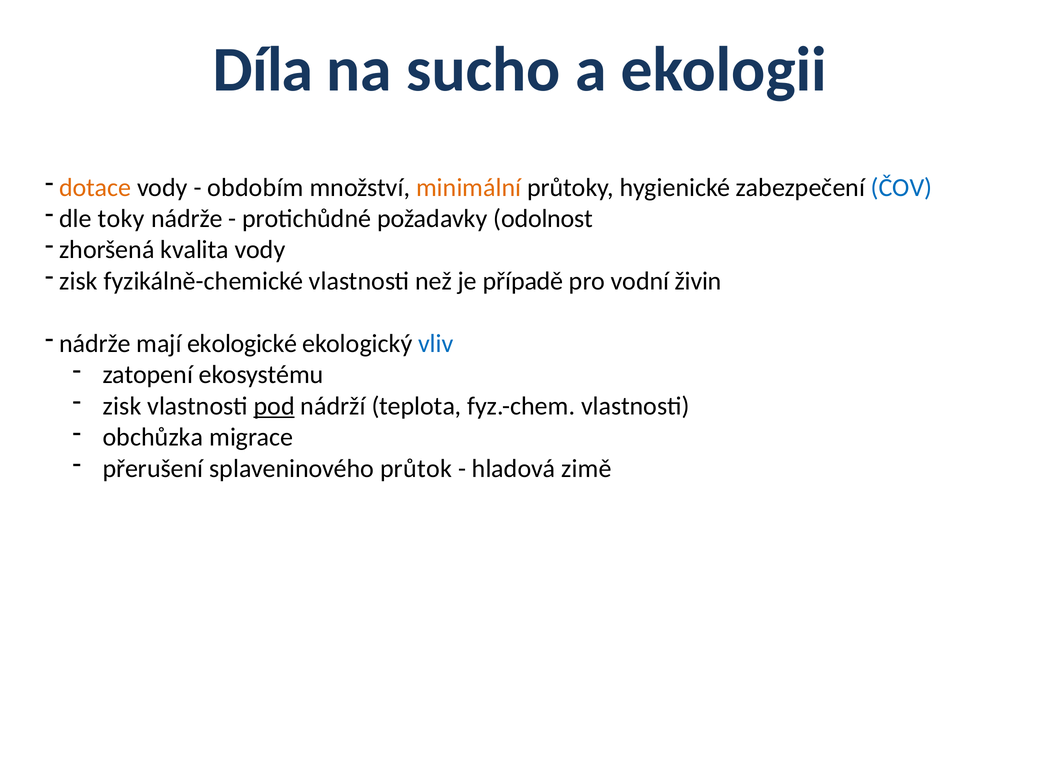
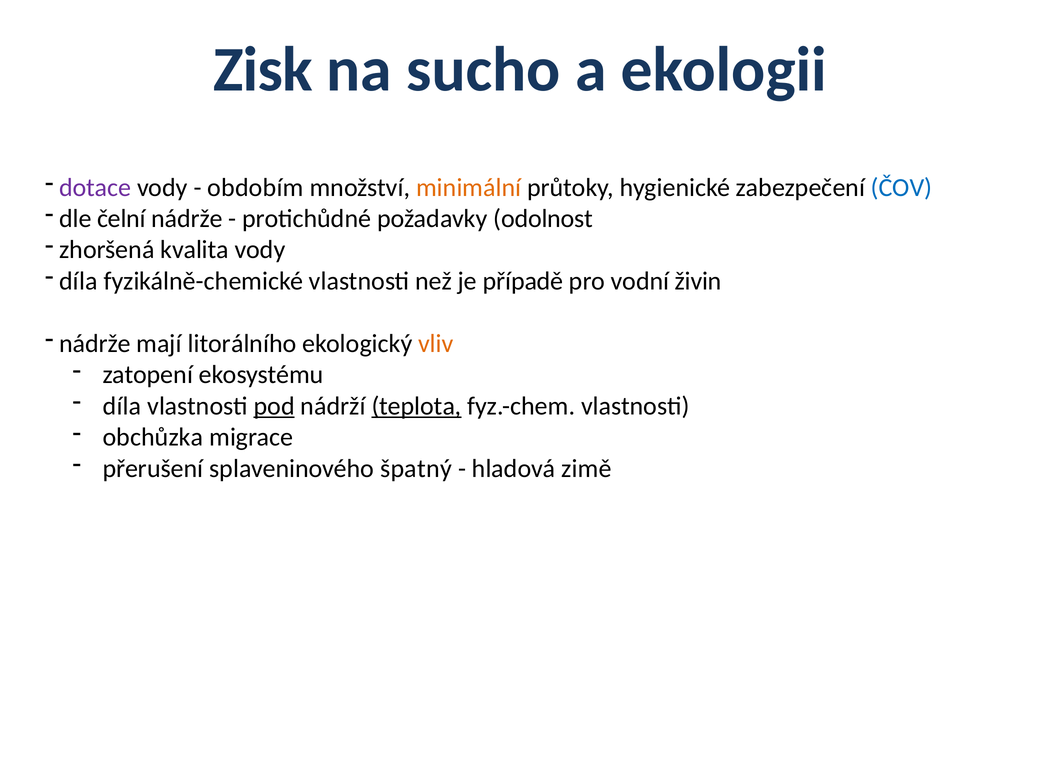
Díla: Díla -> Zisk (263, 70)
dotace colour: orange -> purple (95, 187)
toky: toky -> čelní (121, 219)
zisk: zisk -> díla (78, 281)
ekologické: ekologické -> litorálního (242, 344)
vliv colour: blue -> orange (436, 344)
zisk: zisk -> díla (122, 406)
teplota underline: none -> present (416, 406)
průtok: průtok -> špatný (416, 468)
